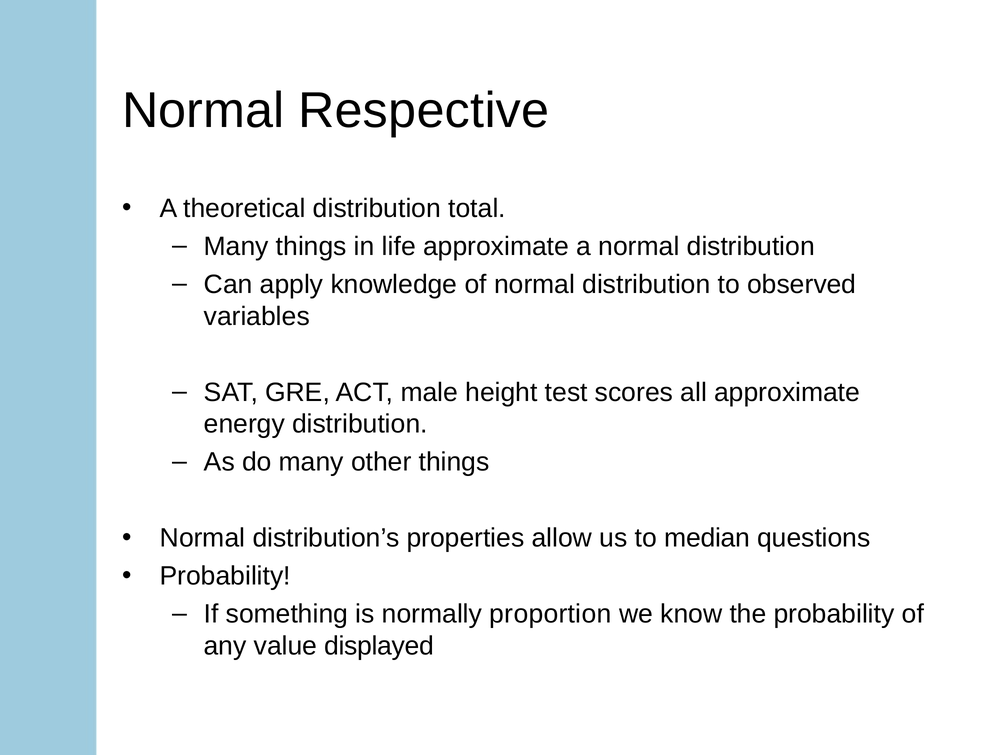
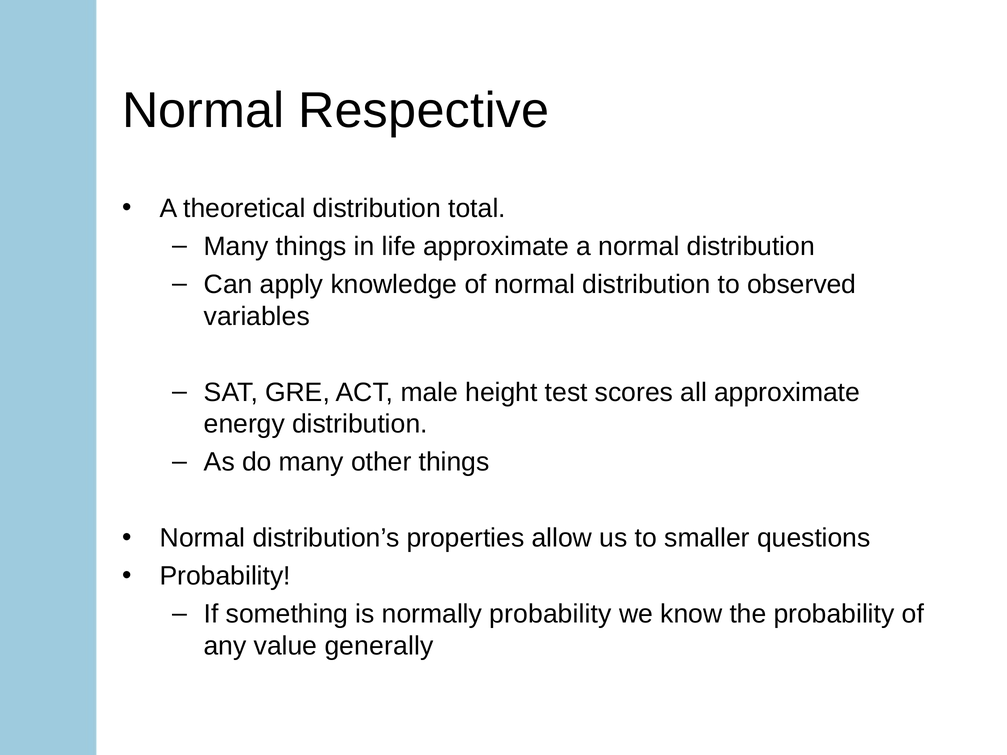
median: median -> smaller (707, 538)
normally proportion: proportion -> probability (550, 614)
displayed: displayed -> generally (379, 646)
